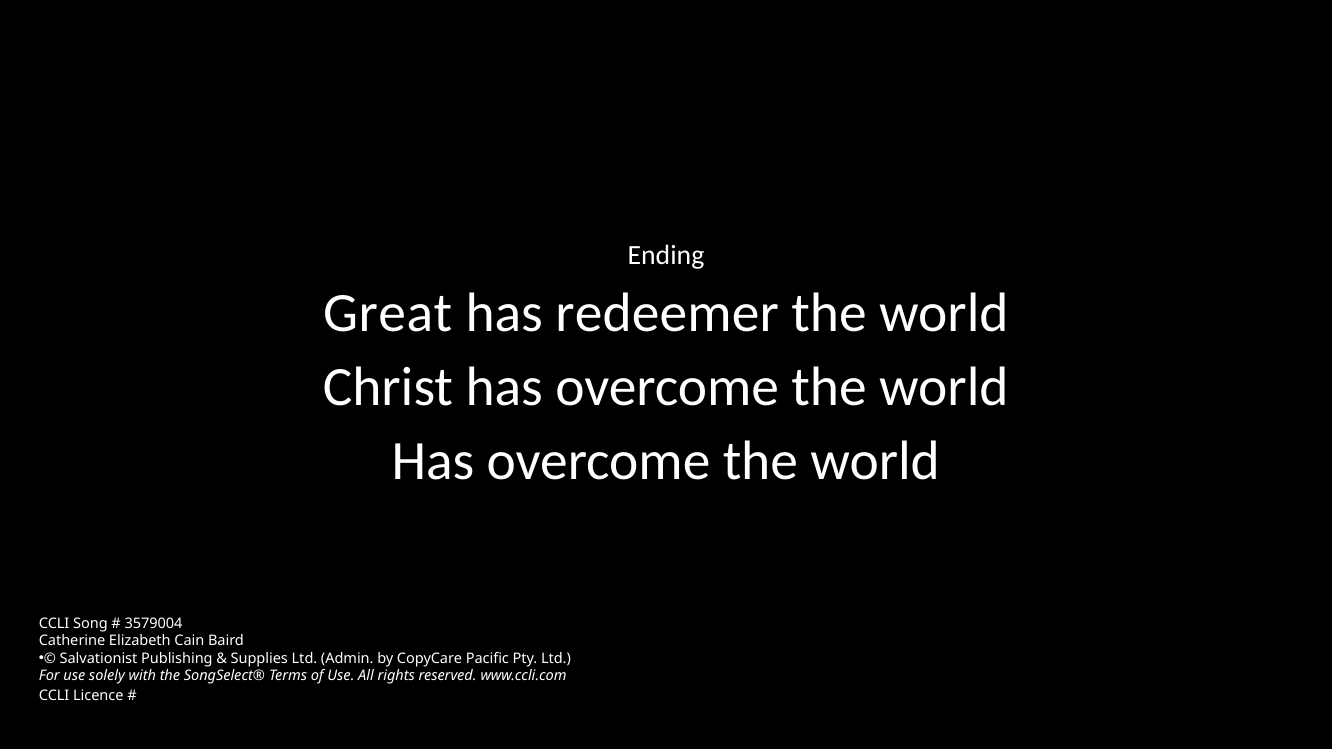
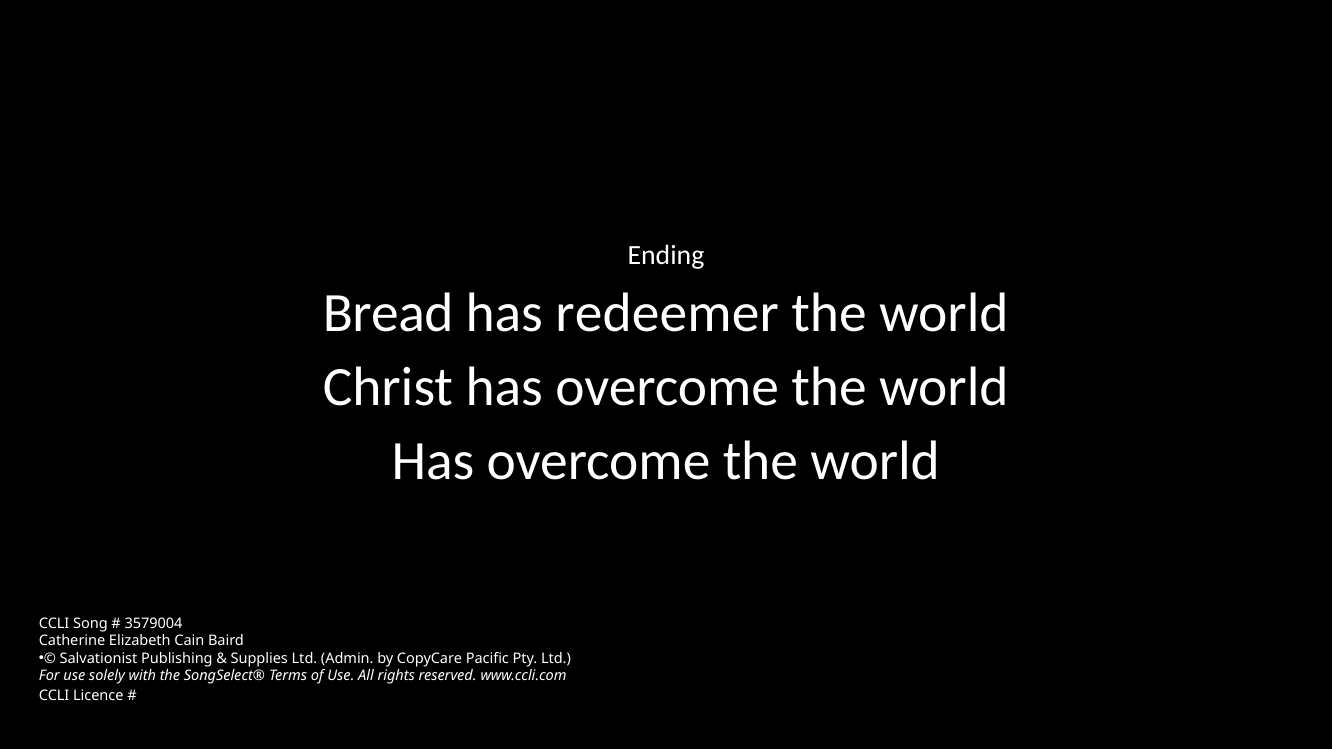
Great: Great -> Bread (388, 314)
